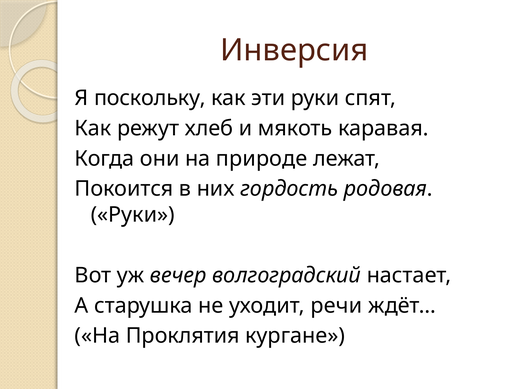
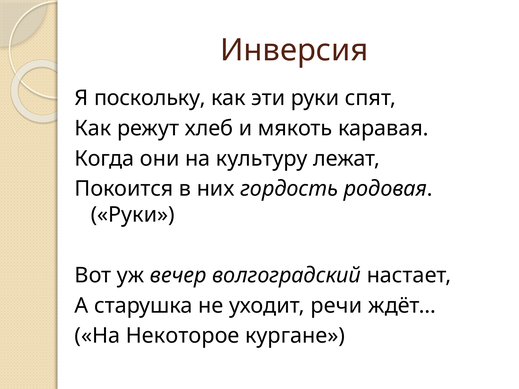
природе: природе -> культуру (262, 159)
Проклятия: Проклятия -> Некоторое (183, 336)
